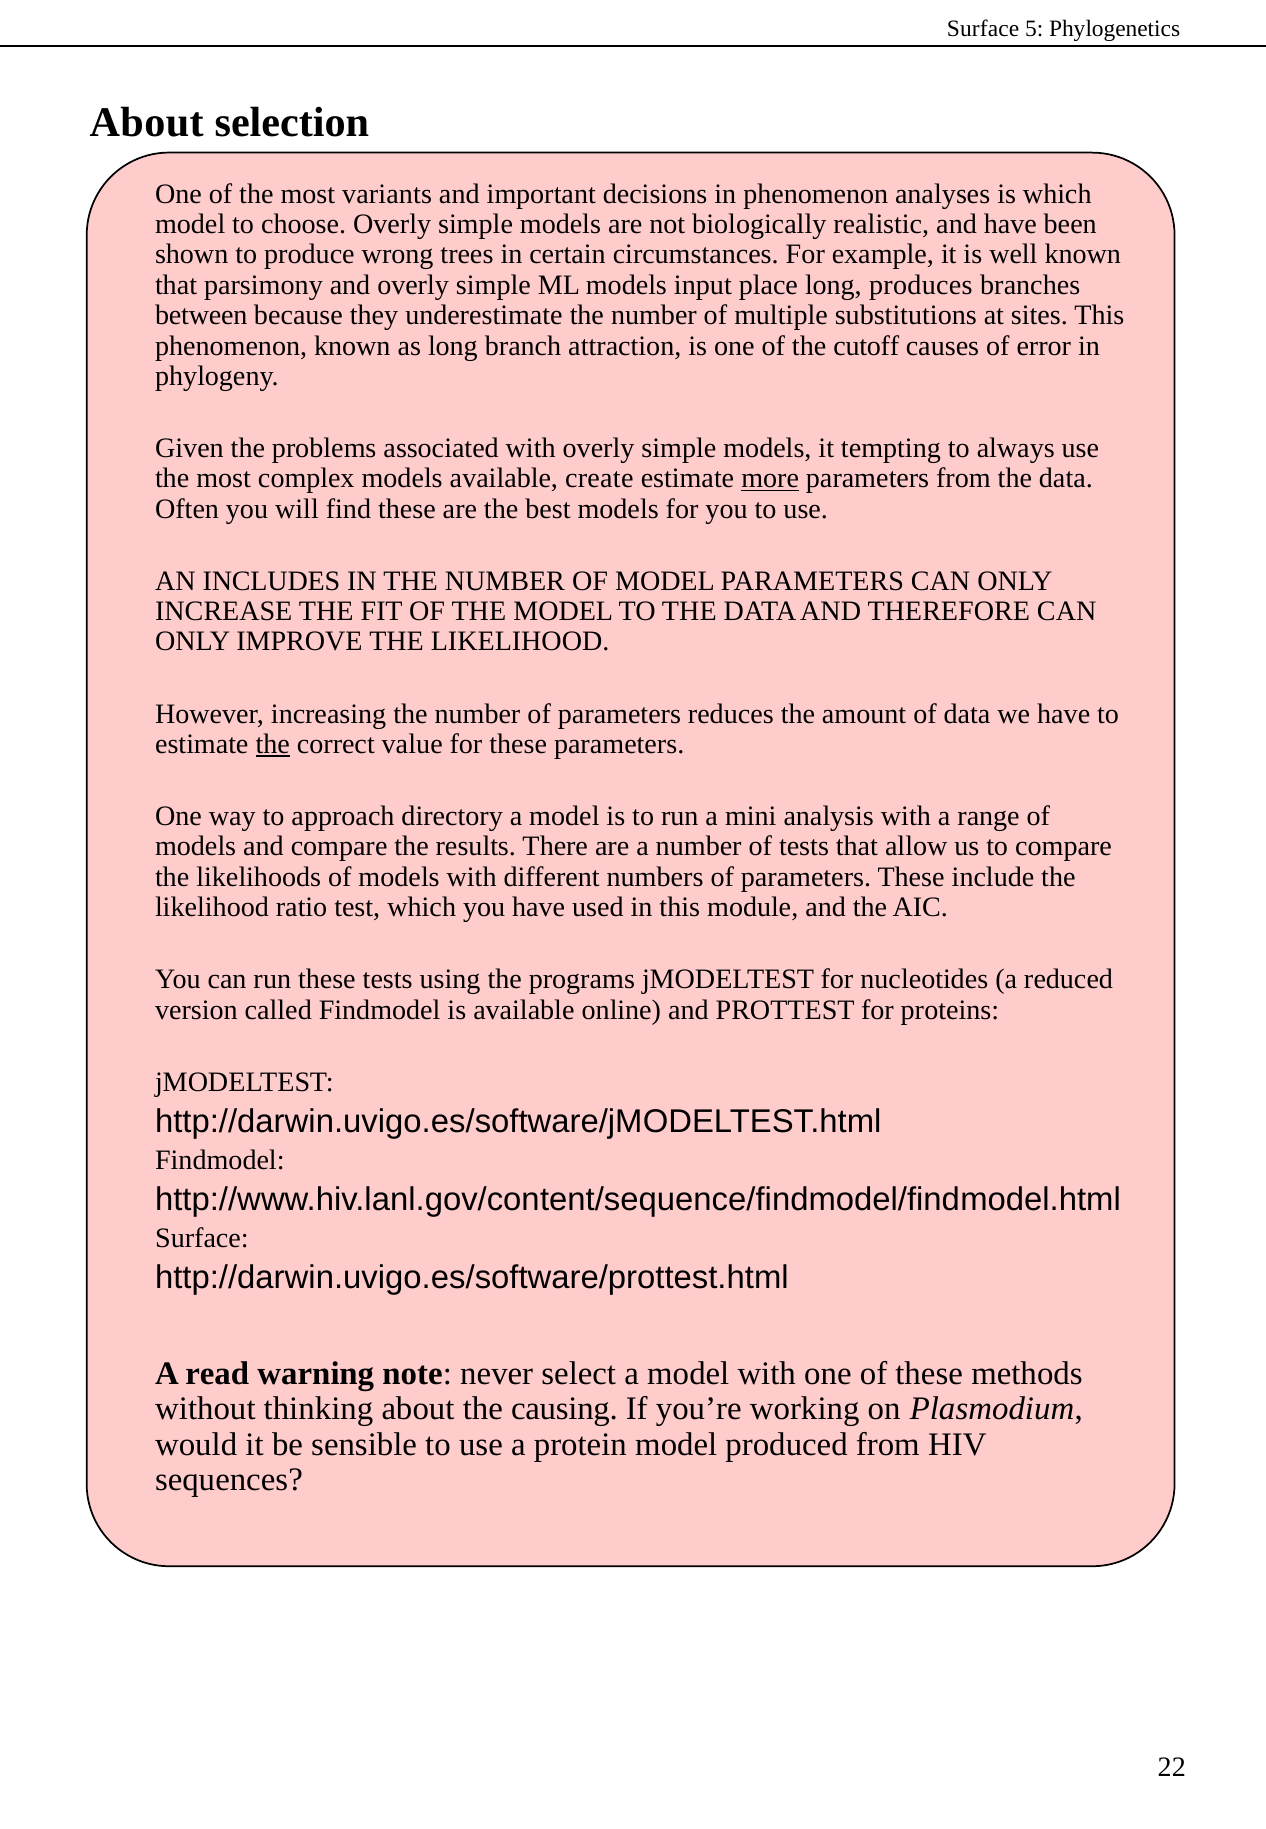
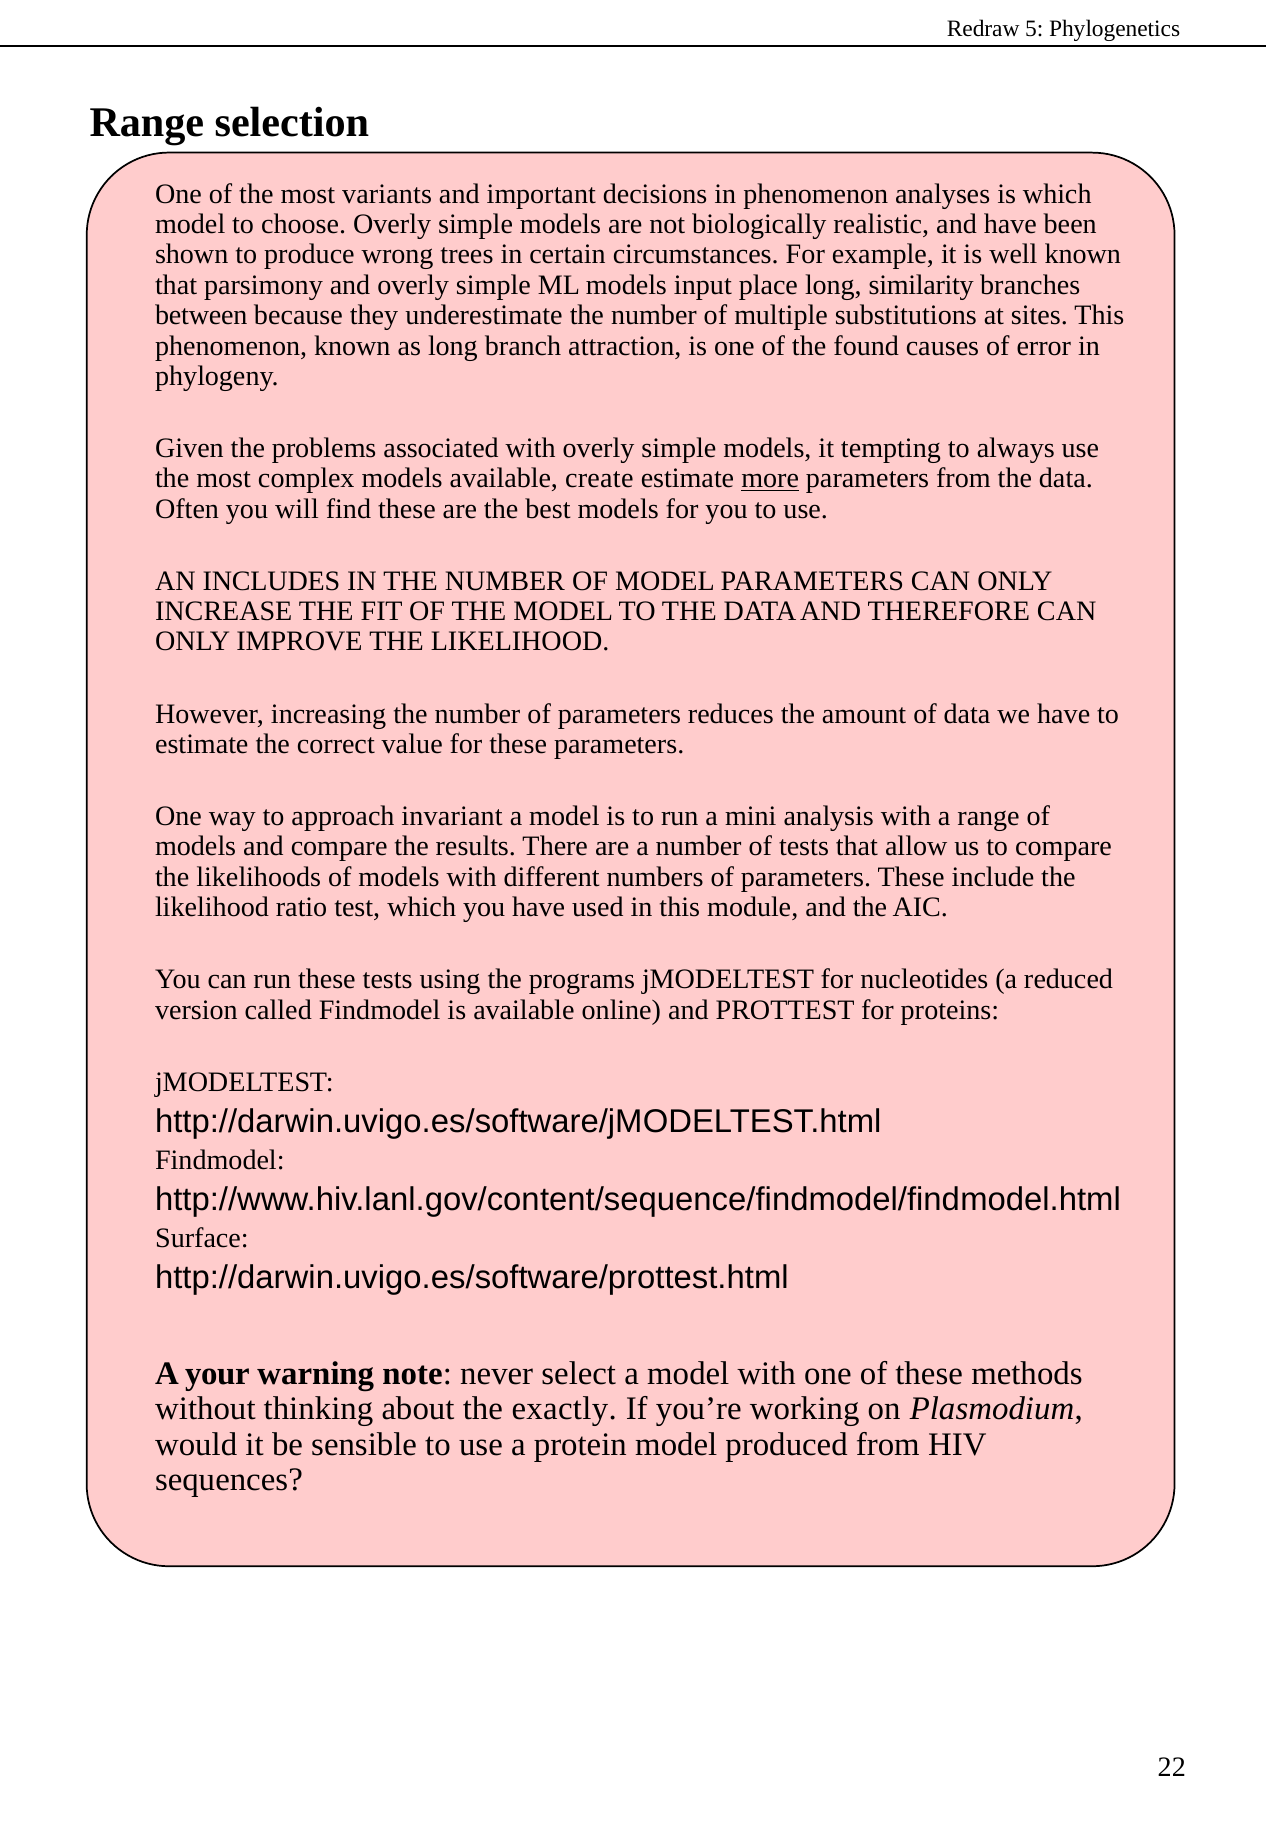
Surface: Surface -> Redraw (983, 29)
About: About -> Range (147, 122)
produces: produces -> similarity (921, 285)
cutoff: cutoff -> found (866, 346)
the underline: present -> none (273, 744)
directory: directory -> invariant (452, 816)
read: read -> your (217, 1373)
causing: causing -> exactly (564, 1409)
